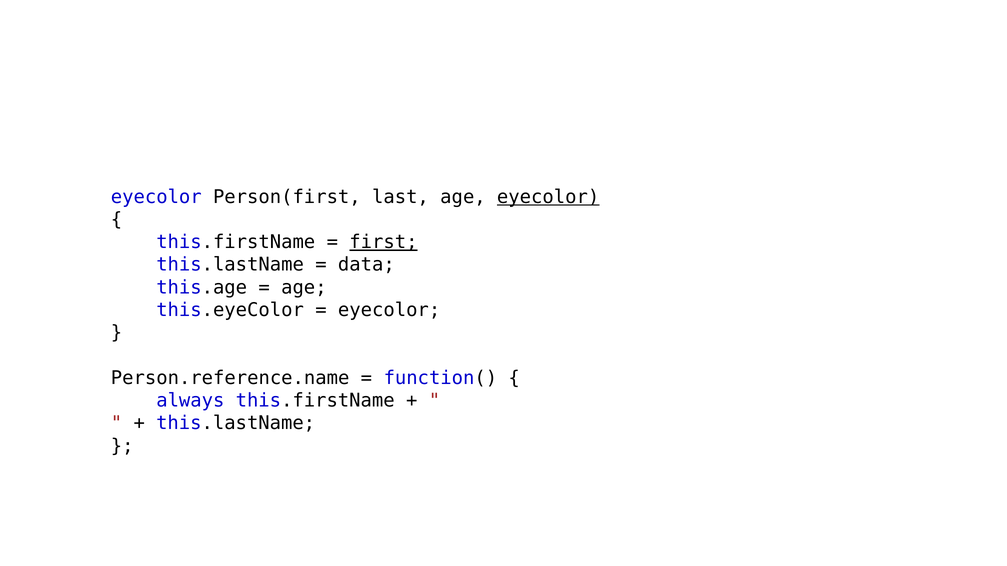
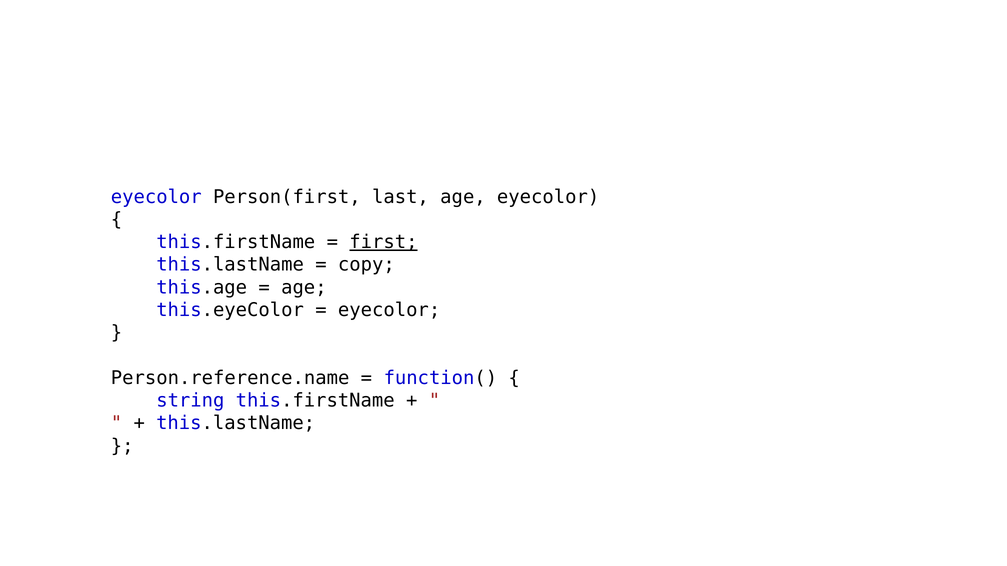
eyecolor underline: present -> none (548, 197)
data: data -> copy (366, 265)
always: always -> string (190, 401)
